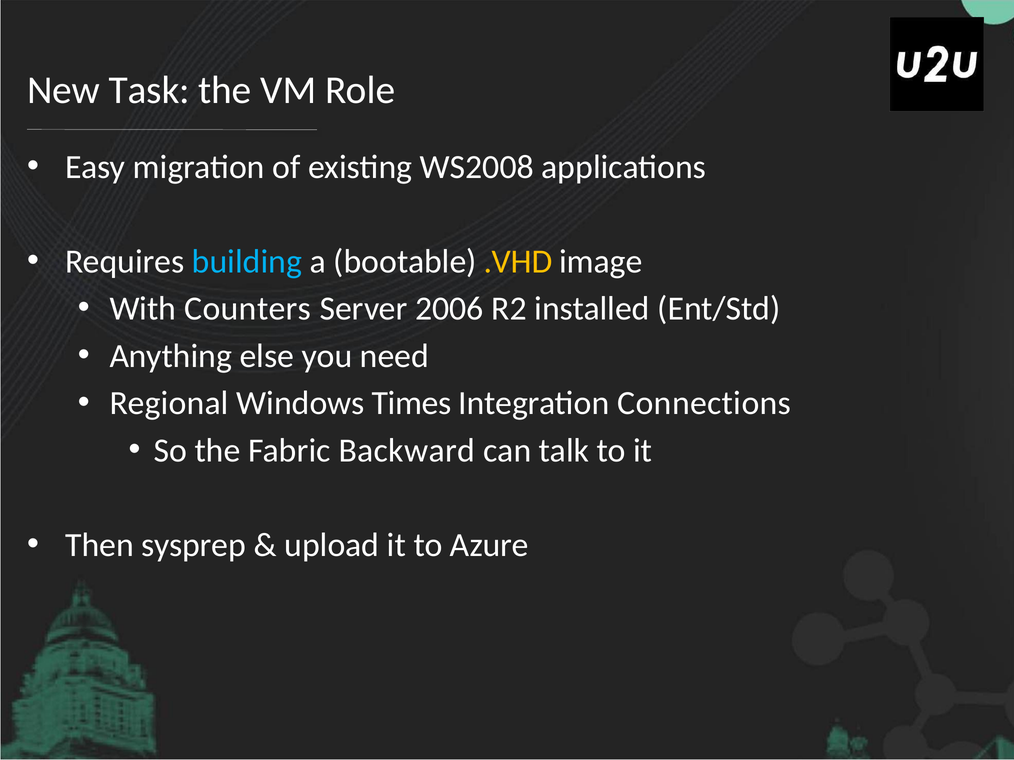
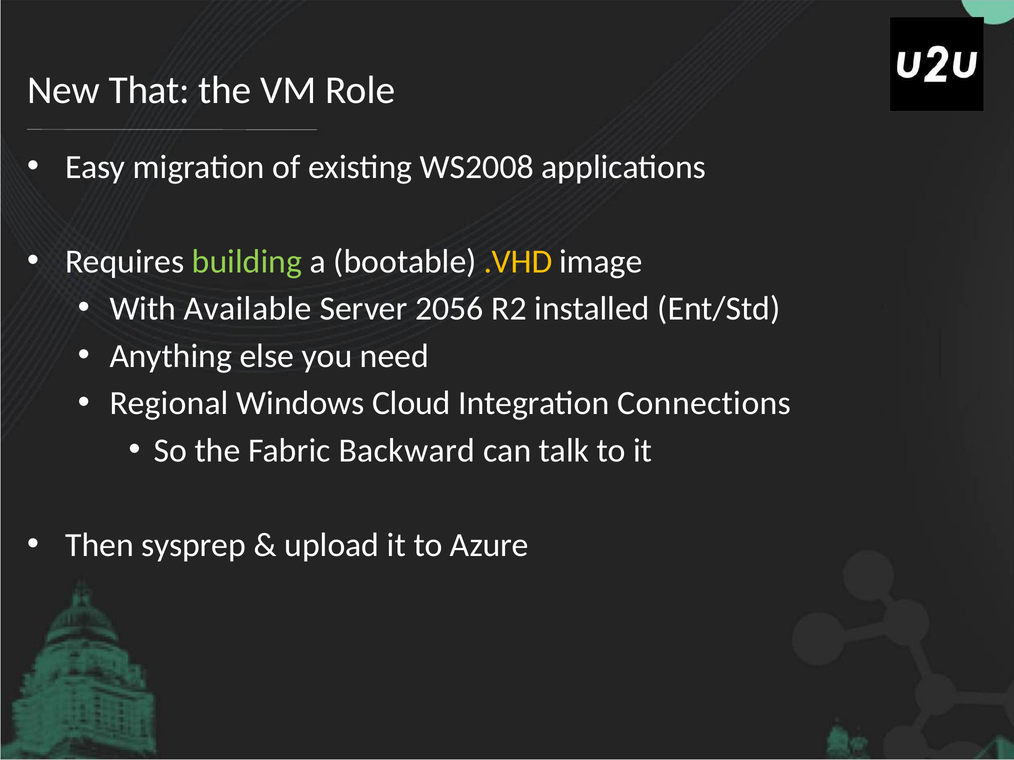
Task: Task -> That (149, 90)
building colour: light blue -> light green (247, 262)
Counters: Counters -> Available (248, 309)
2006: 2006 -> 2056 (449, 309)
Times: Times -> Cloud (411, 404)
